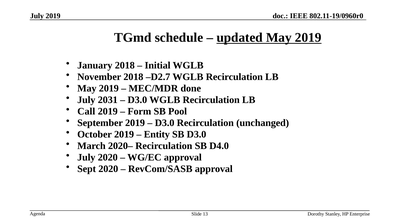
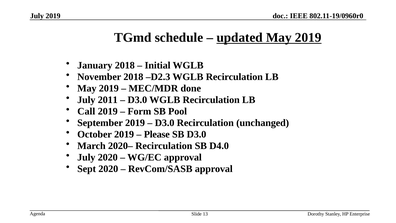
D2.7: D2.7 -> D2.3 (158, 77)
2031: 2031 -> 2011 (108, 100)
Entity: Entity -> Please (157, 134)
